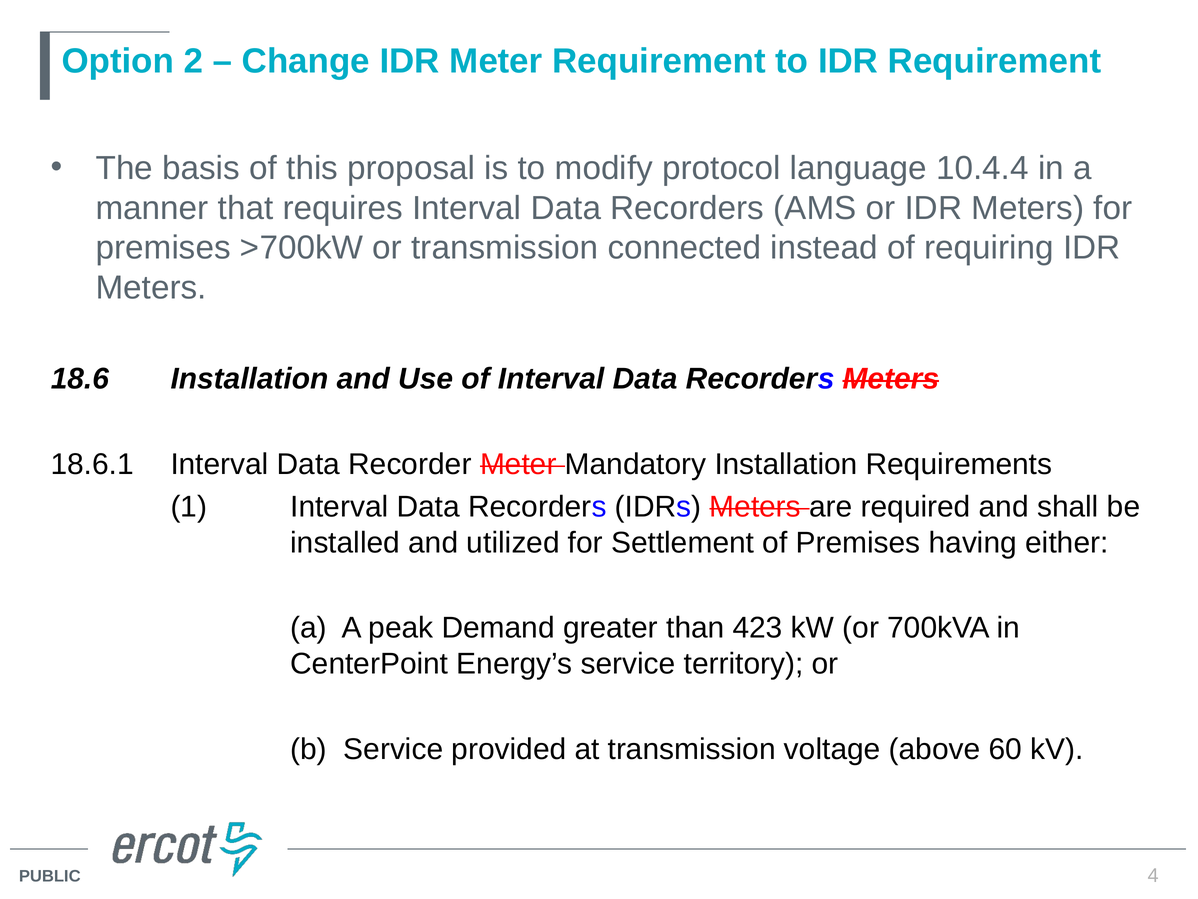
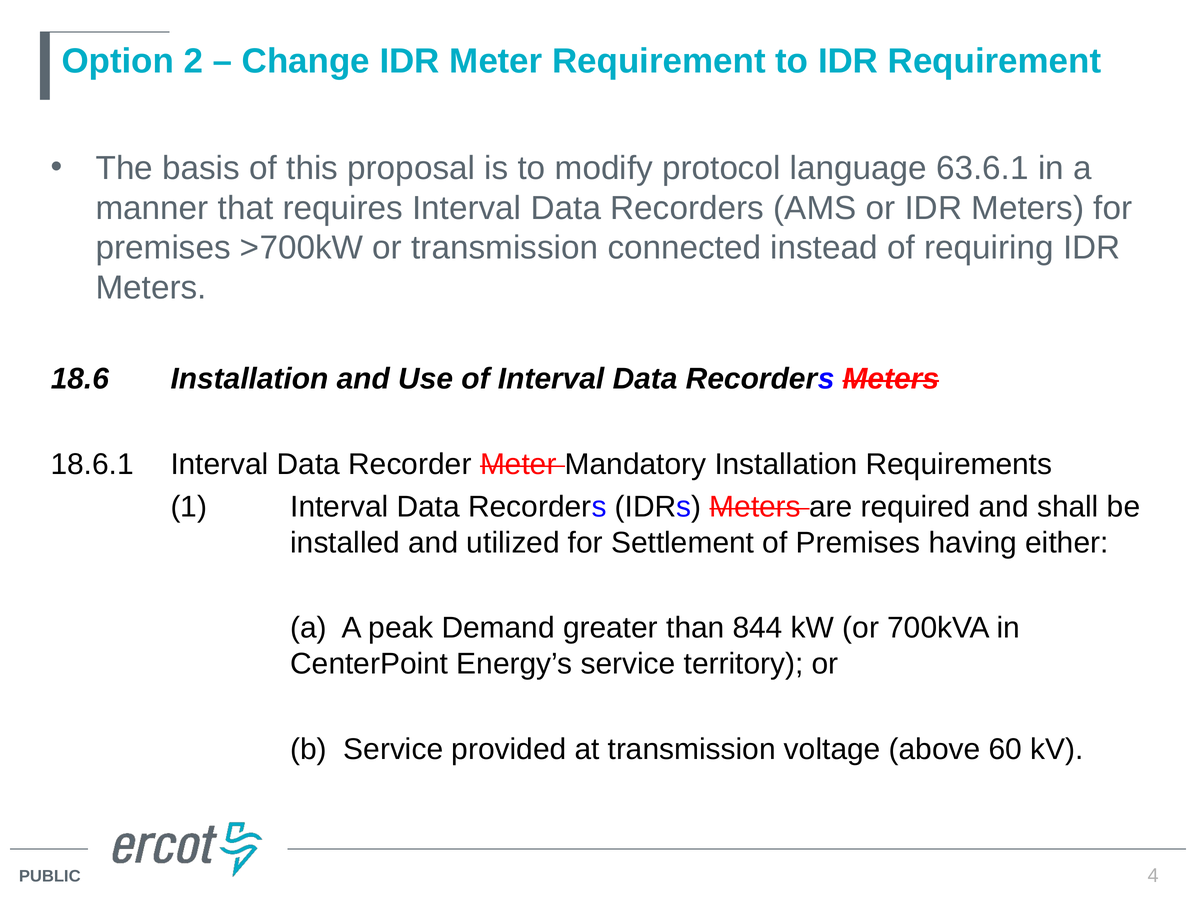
10.4.4: 10.4.4 -> 63.6.1 (982, 168)
423: 423 -> 844 (758, 628)
